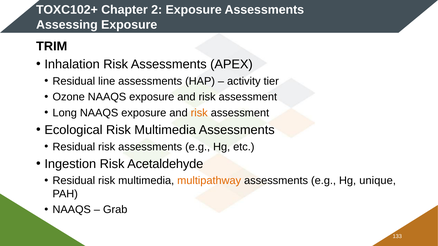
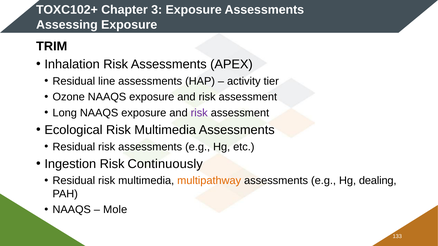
2: 2 -> 3 (157, 10)
risk colour: orange -> purple (199, 113)
Acetaldehyde: Acetaldehyde -> Continuously (165, 164)
unique: unique -> dealing (378, 181)
Grab: Grab -> Mole (115, 210)
